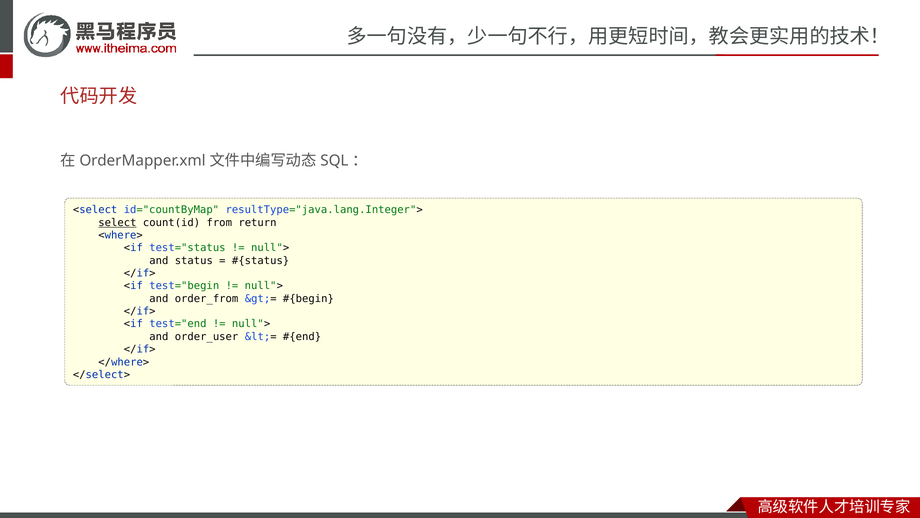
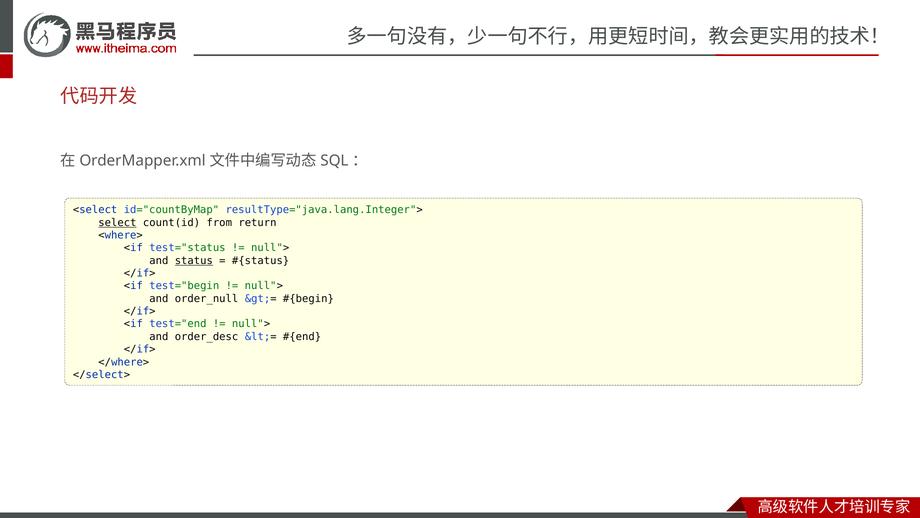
status underline: none -> present (194, 260)
order_from: order_from -> order_null (207, 298)
order_user: order_user -> order_desc (207, 336)
